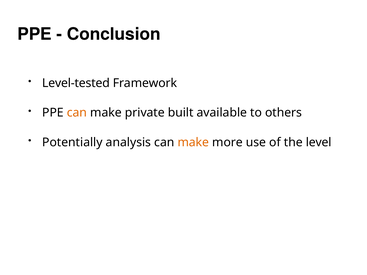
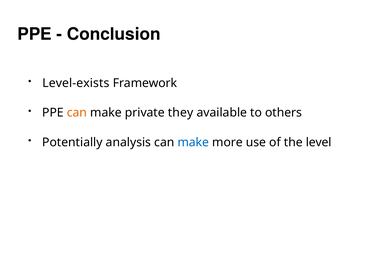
Level-tested: Level-tested -> Level-exists (76, 83)
built: built -> they (181, 113)
make colour: orange -> blue (193, 142)
